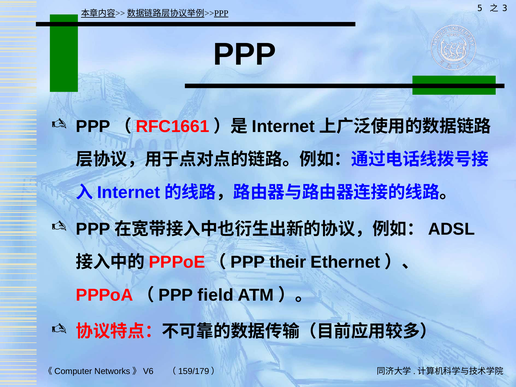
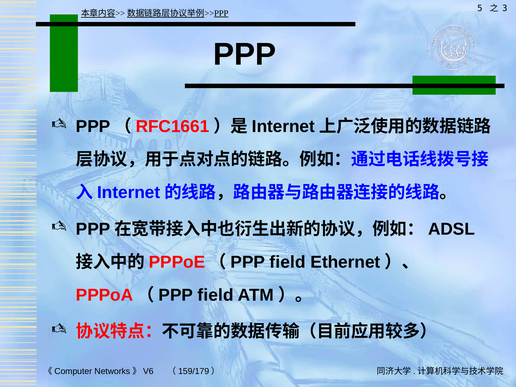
their: their -> field (288, 262)
